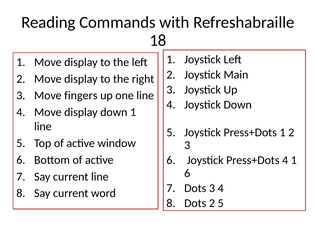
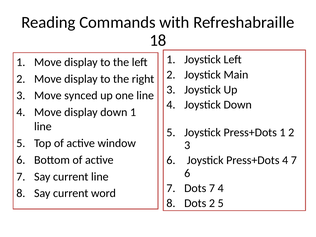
fingers: fingers -> synced (81, 96)
4 1: 1 -> 7 (294, 160)
Dots 3: 3 -> 7 (212, 188)
